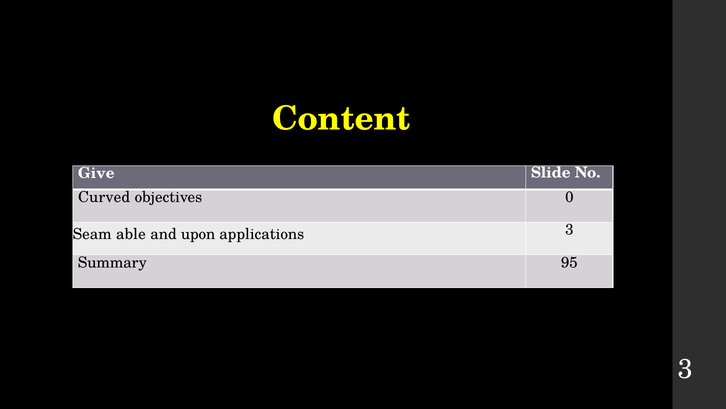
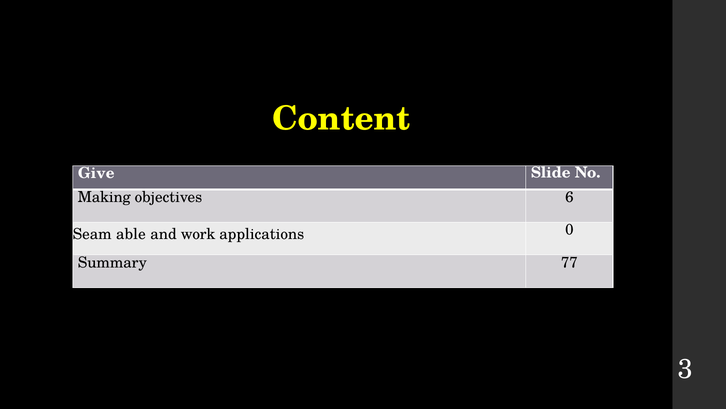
Curved: Curved -> Making (104, 197)
0: 0 -> 6 (569, 197)
upon: upon -> work (198, 234)
applications 3: 3 -> 0 (569, 230)
95: 95 -> 77 (569, 262)
